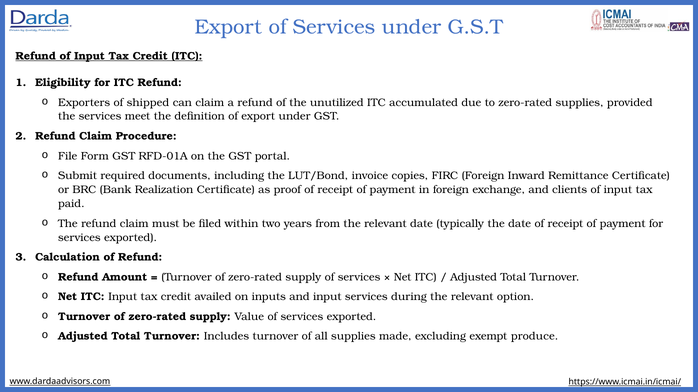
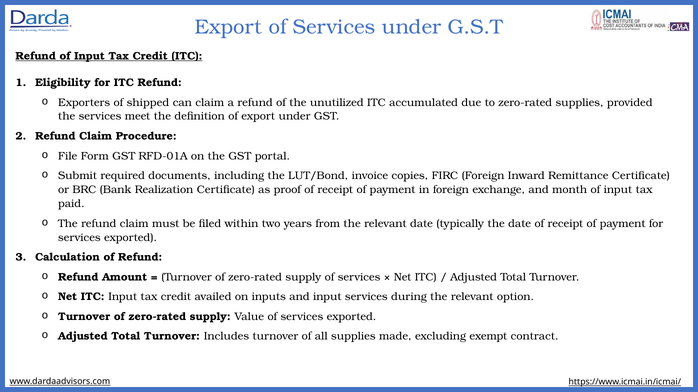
clients: clients -> month (570, 190)
produce: produce -> contract (535, 337)
